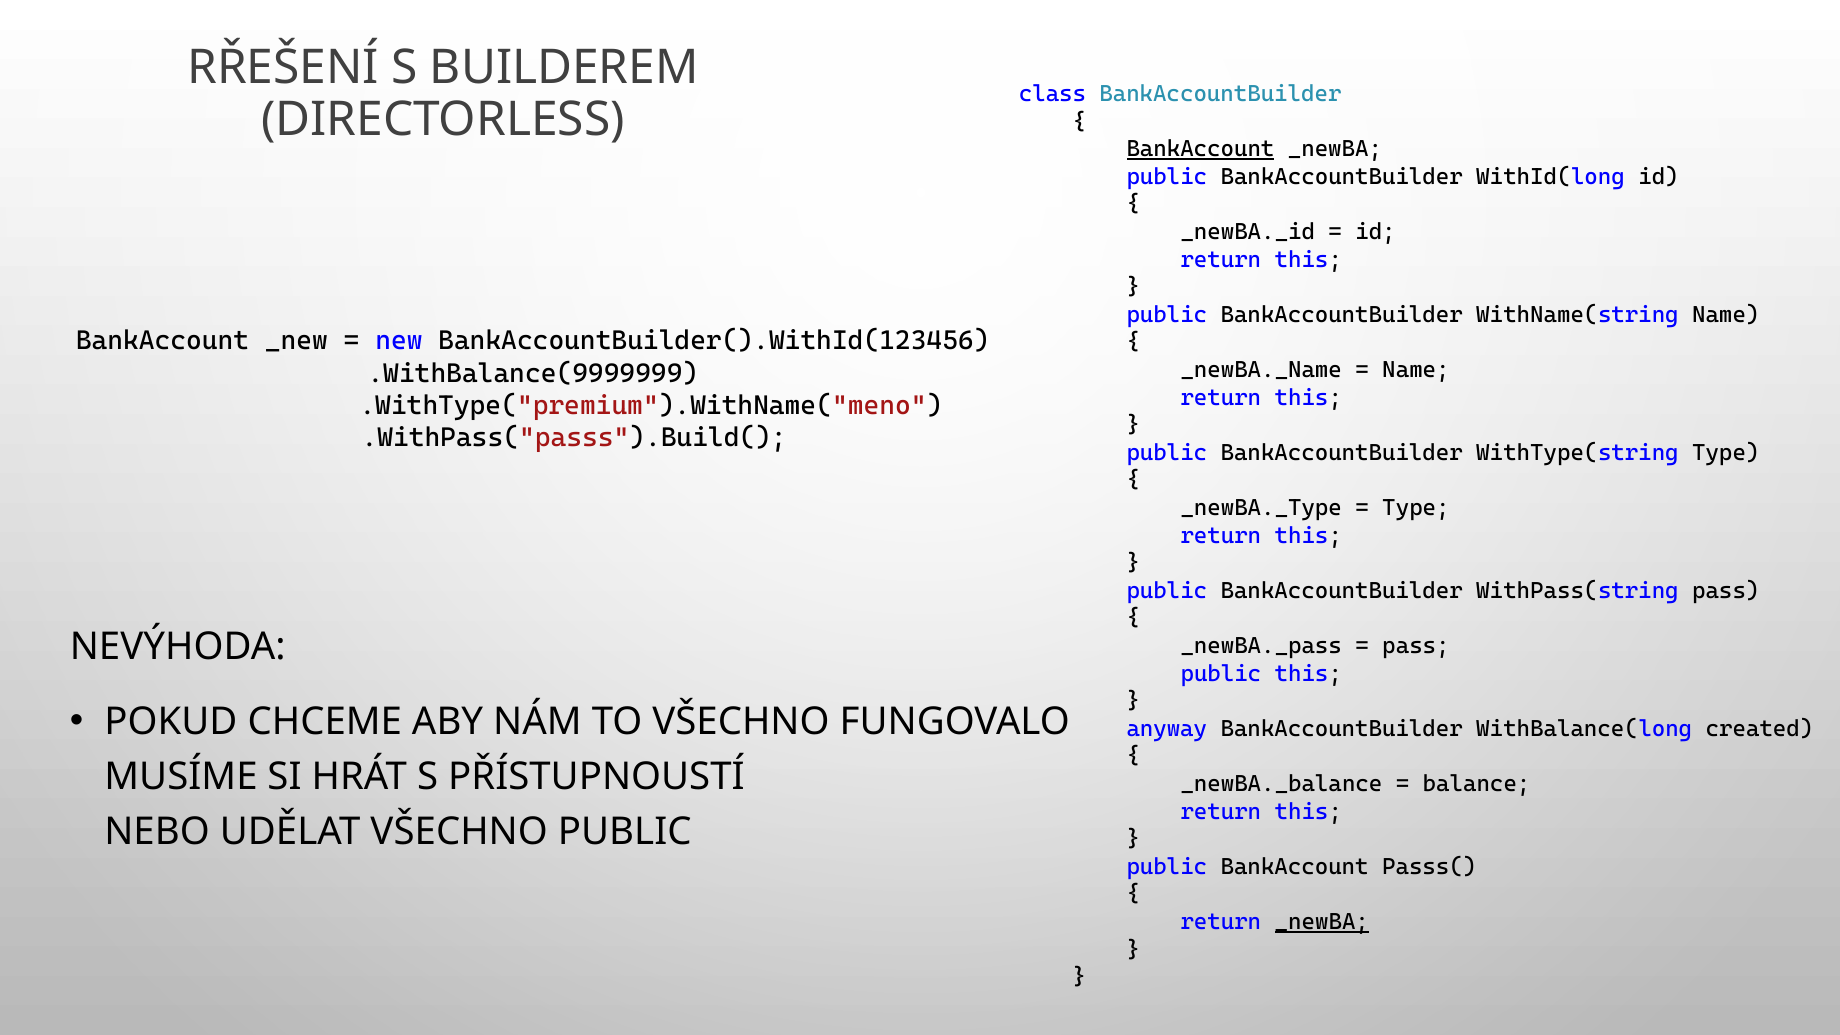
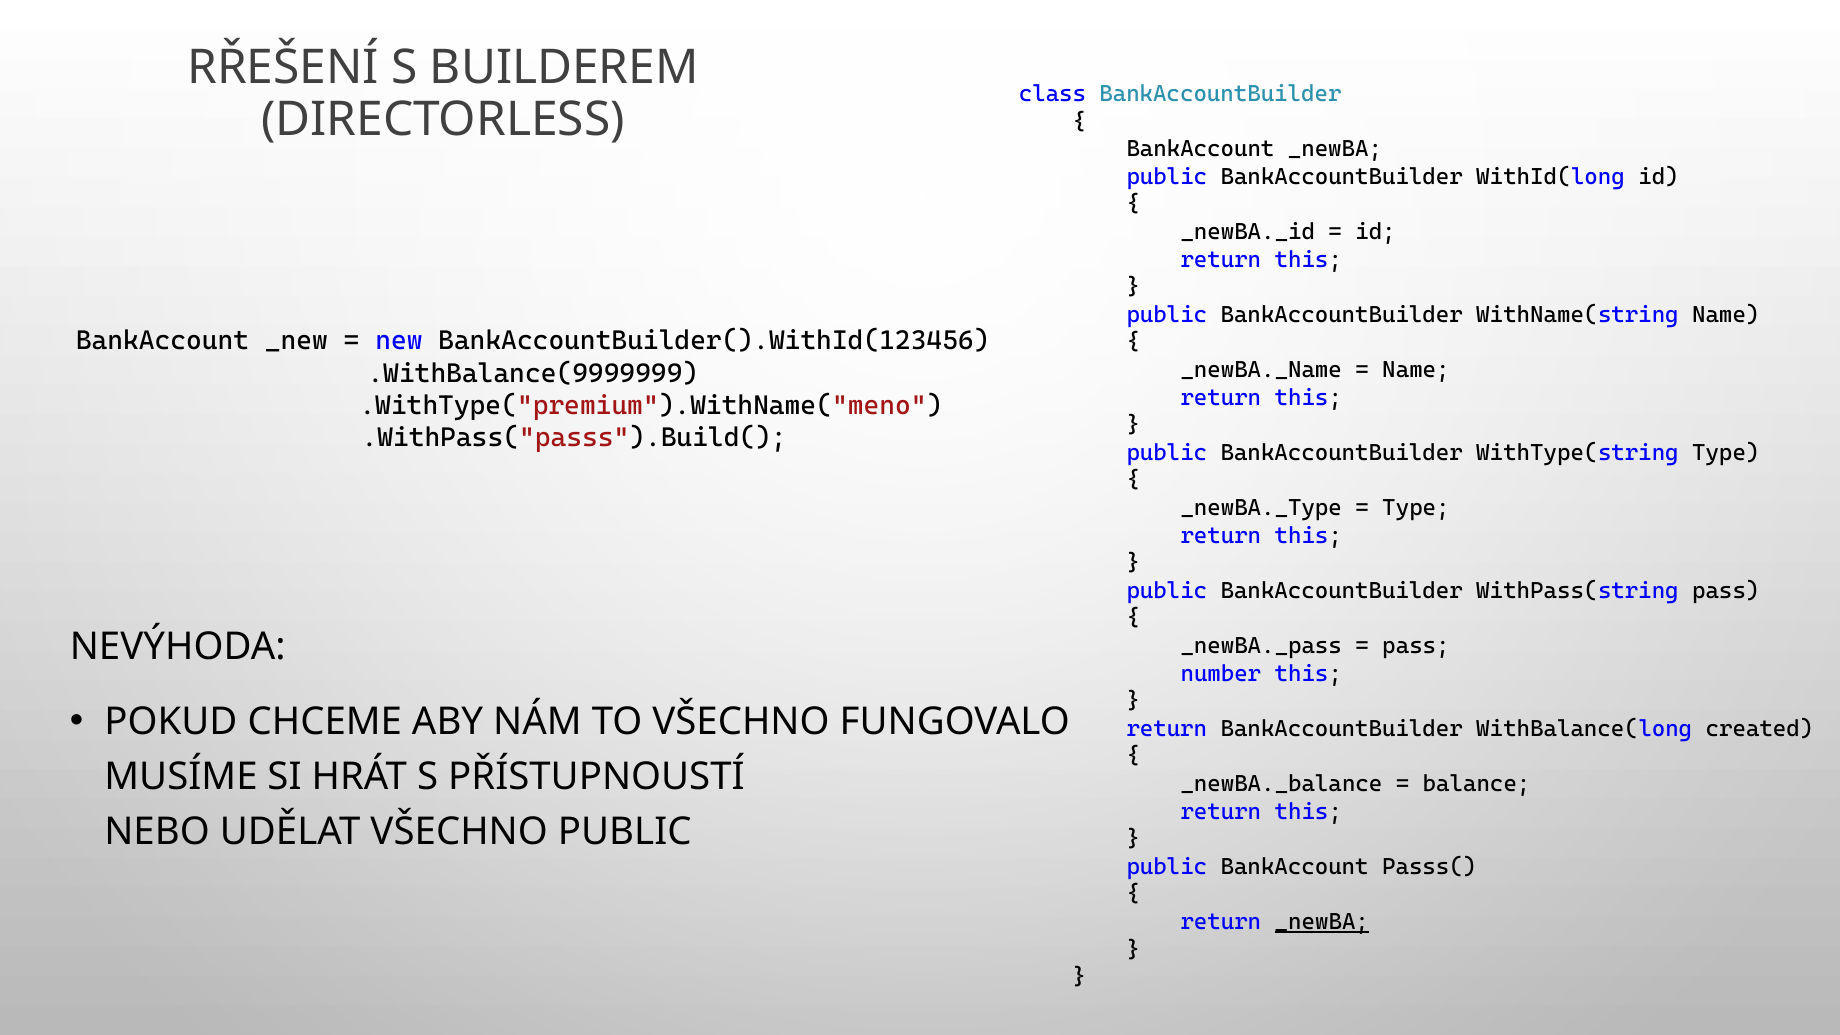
BankAccount underline: present -> none (1200, 149)
public: public -> number (1221, 674)
anyway: anyway -> return (1167, 729)
